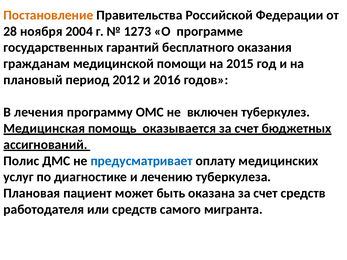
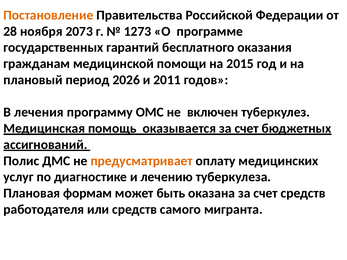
2004: 2004 -> 2073 (79, 31)
2012: 2012 -> 2026 (126, 80)
2016: 2016 -> 2011 (167, 80)
предусматривает colour: blue -> orange (142, 161)
пациент: пациент -> формам (88, 193)
